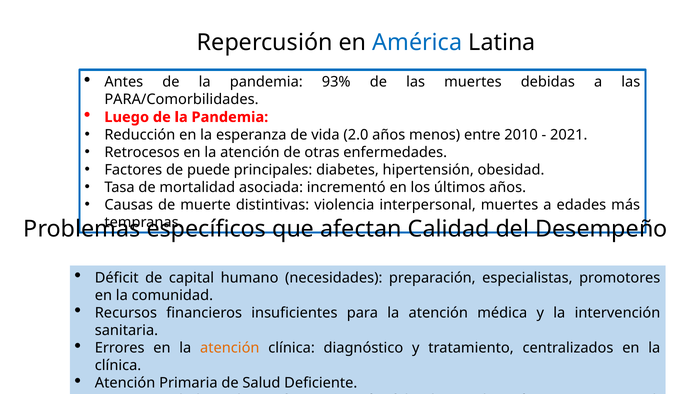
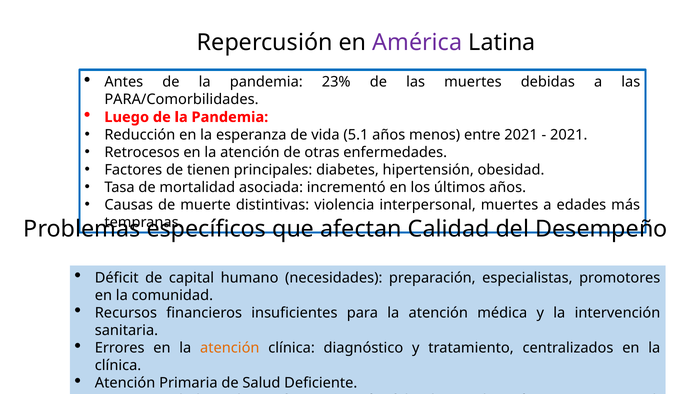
América colour: blue -> purple (417, 42)
93%: 93% -> 23% (336, 82)
2.0: 2.0 -> 5.1 (356, 135)
entre 2010: 2010 -> 2021 (521, 135)
puede: puede -> tienen (209, 170)
